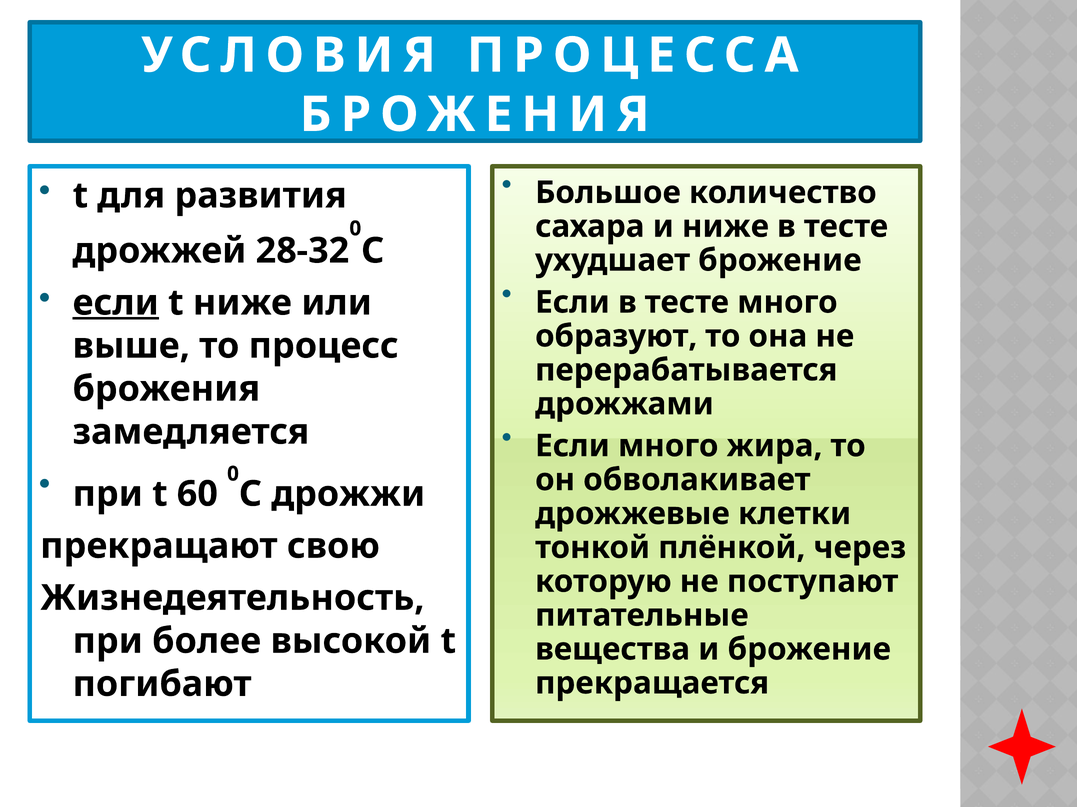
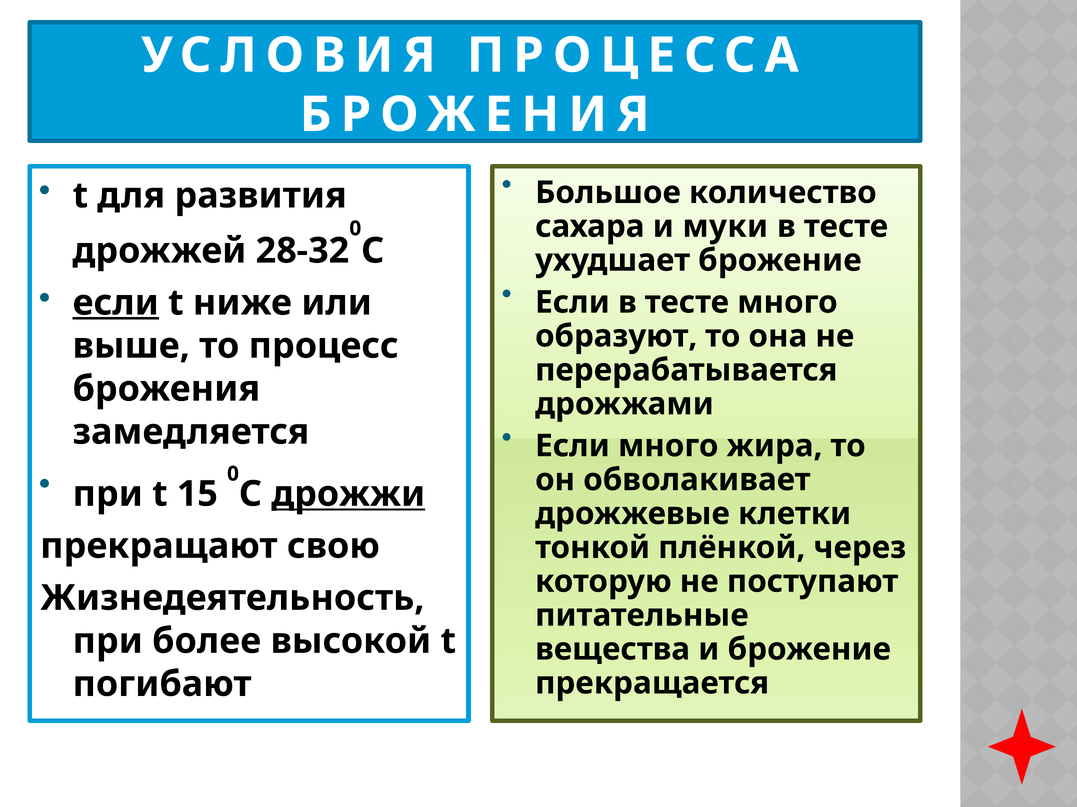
и ниже: ниже -> муки (725, 227)
60: 60 -> 15 (197, 494)
дрожжи underline: none -> present (348, 494)
